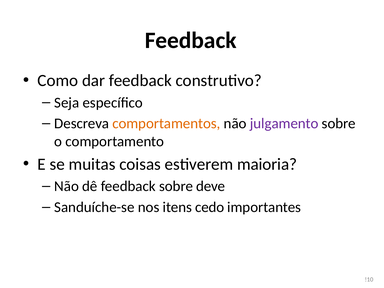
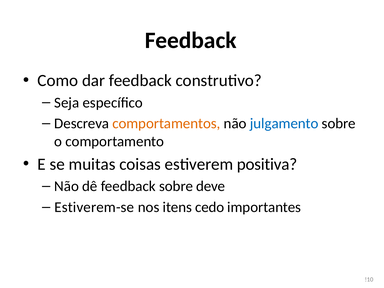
julgamento colour: purple -> blue (284, 124)
maioria: maioria -> positiva (267, 164)
Sanduíche-se: Sanduíche-se -> Estiverem-se (94, 207)
